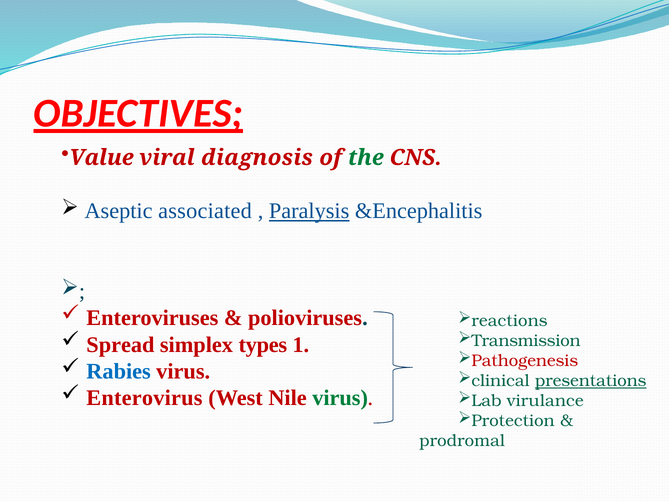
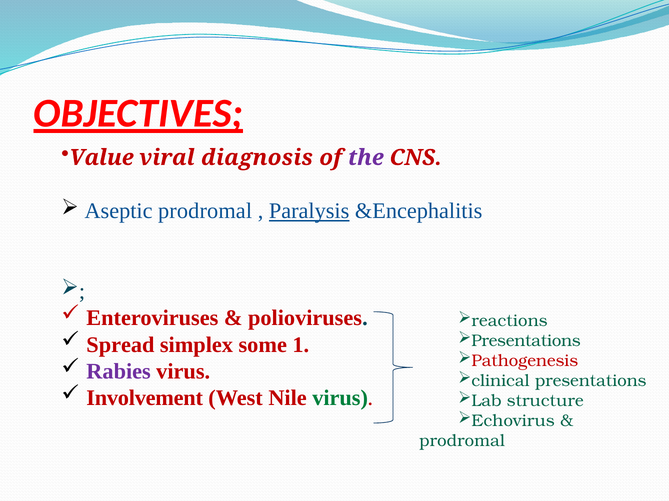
the colour: green -> purple (366, 158)
Aseptic associated: associated -> prodromal (205, 211)
Transmission: Transmission -> Presentations (526, 341)
types: types -> some (263, 345)
Rabies colour: blue -> purple (119, 372)
presentations underline: present -> none (591, 381)
Enterovirus: Enterovirus -> Involvement (145, 399)
virulance: virulance -> structure (545, 401)
Protection: Protection -> Echovirus (513, 421)
